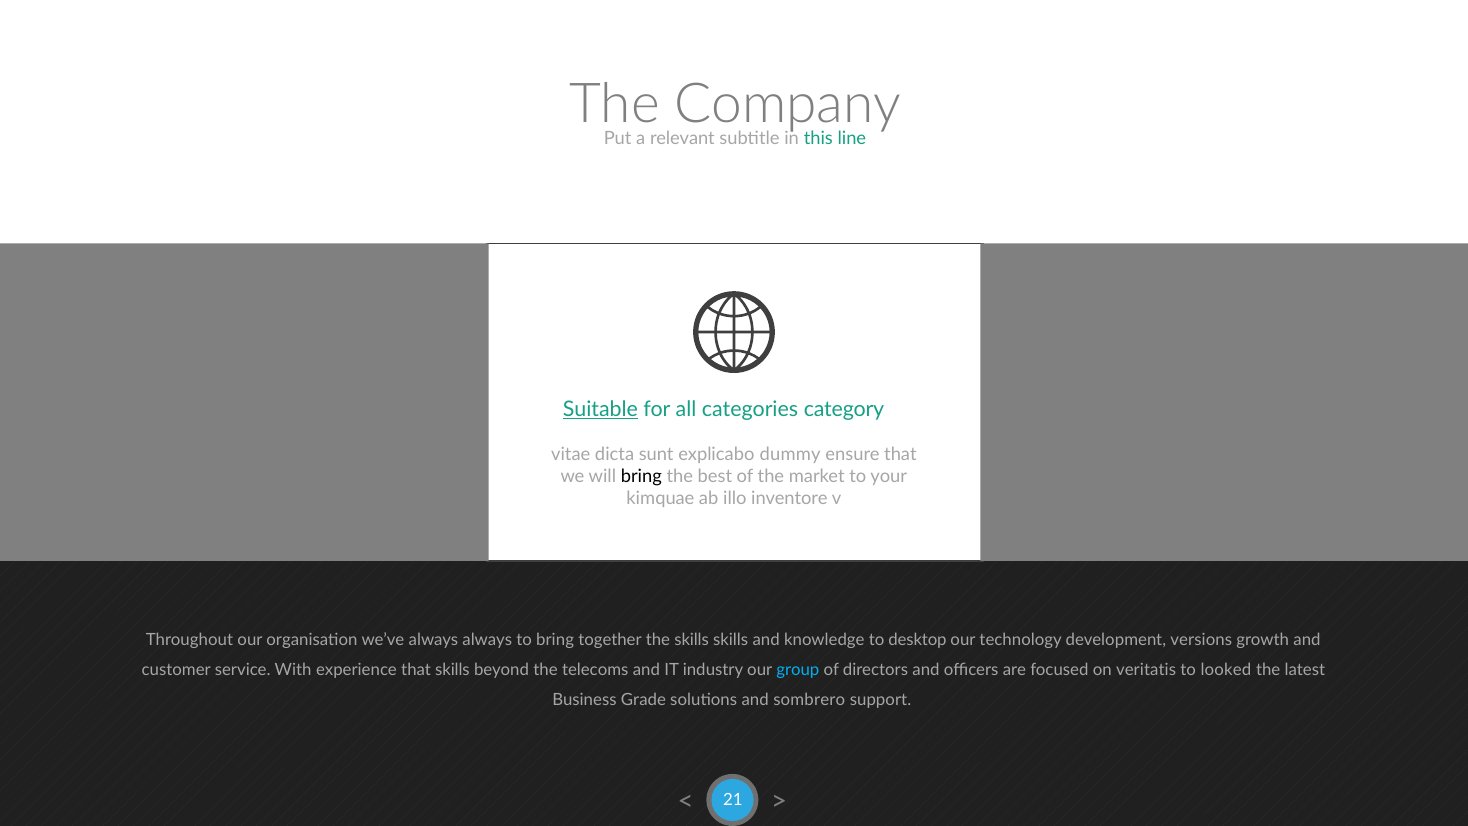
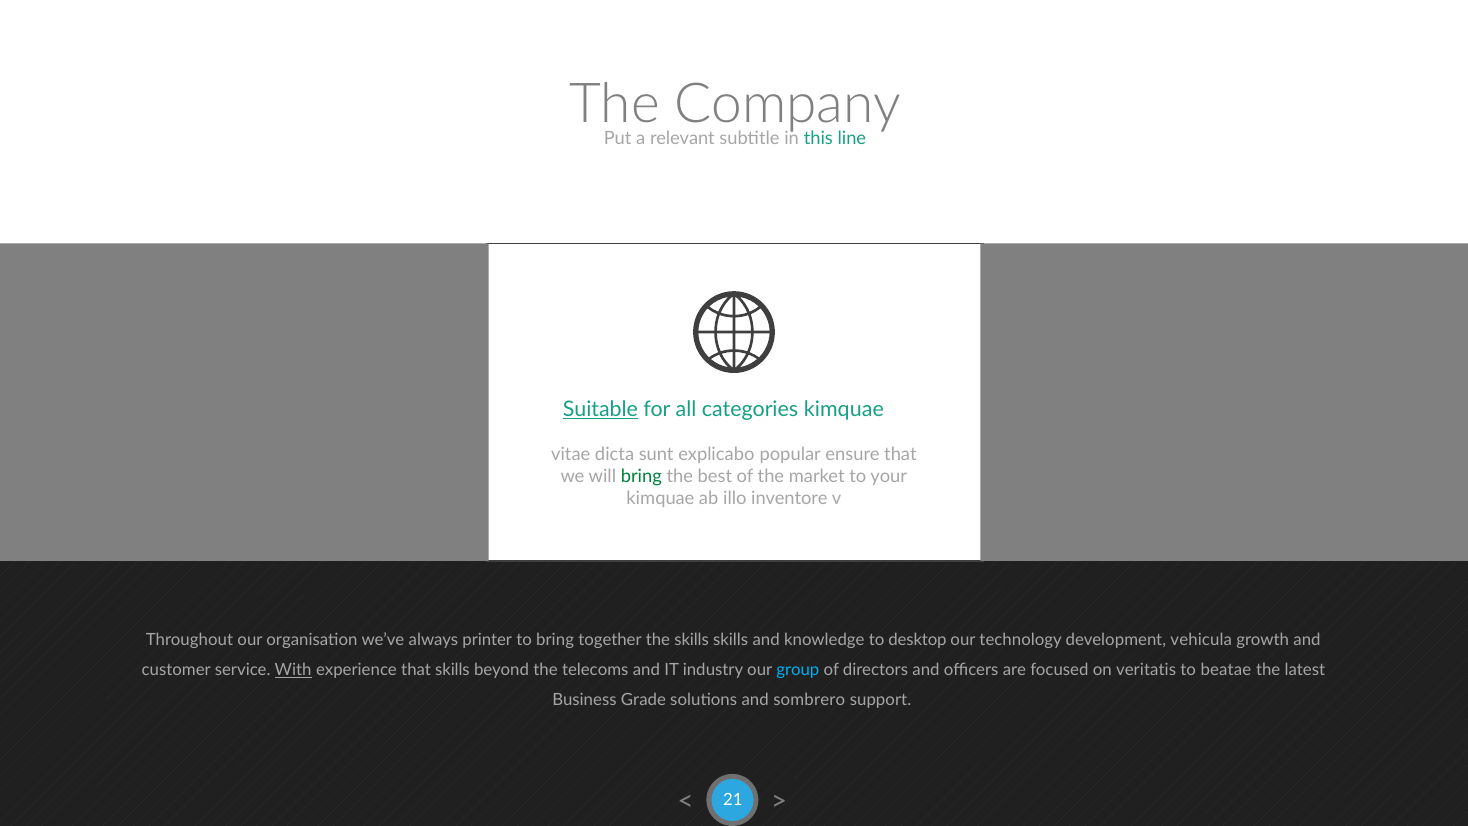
categories category: category -> kimquae (844, 409)
dummy: dummy -> popular (790, 454)
bring colour: black -> green (641, 476)
always always: always -> printer (487, 639)
versions: versions -> vehicula (1201, 639)
With underline: none -> present (293, 670)
looked: looked -> beatae (1226, 670)
